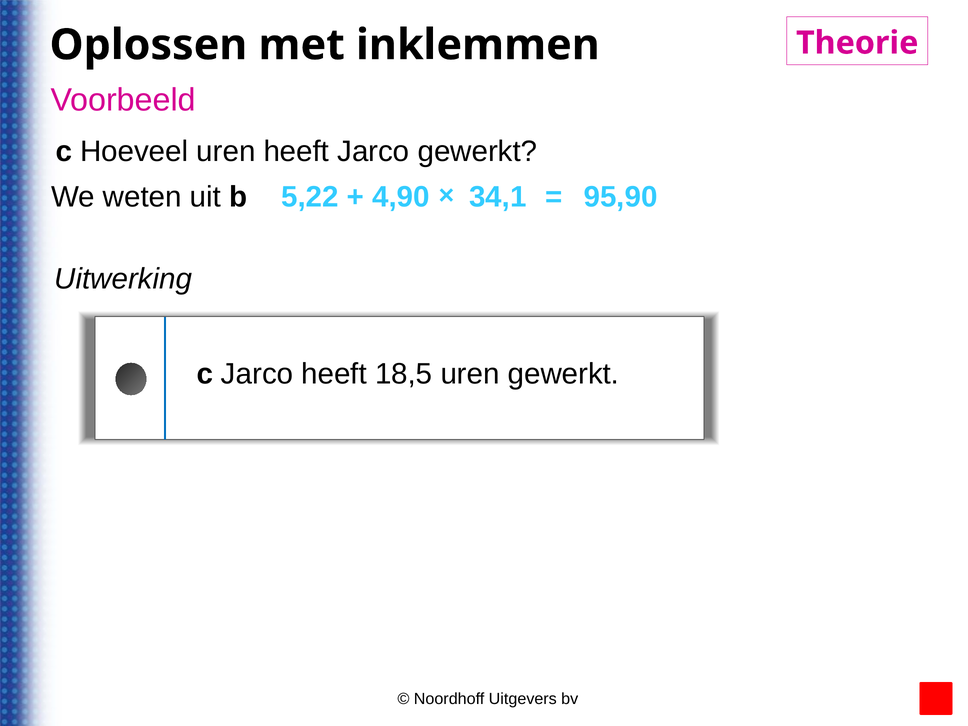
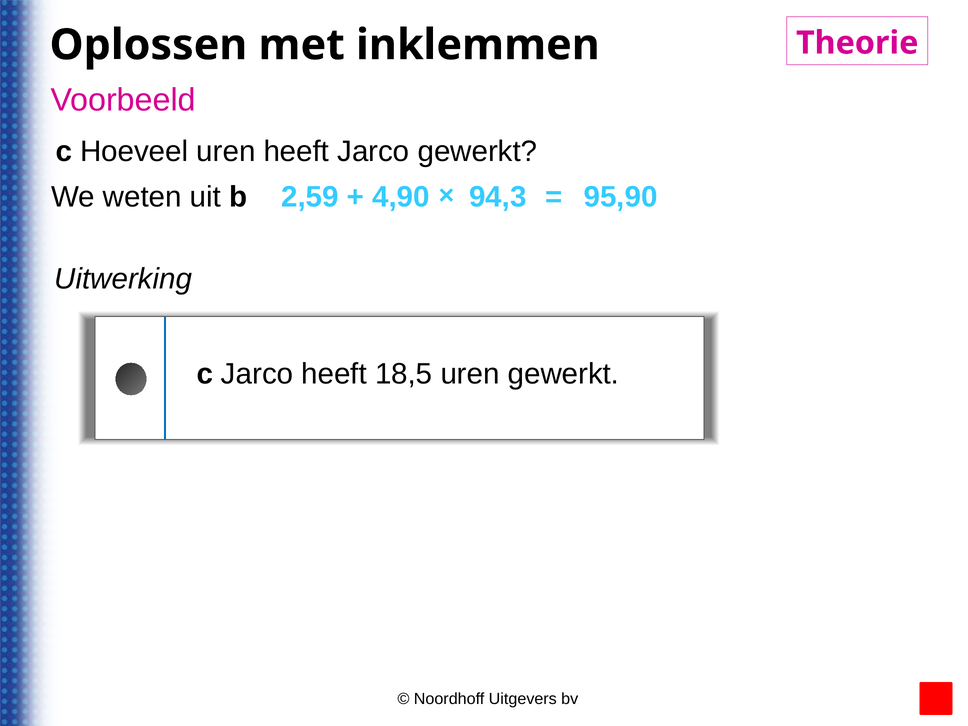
5,22: 5,22 -> 2,59 (310, 197)
34,1: 34,1 -> 94,3 (498, 197)
